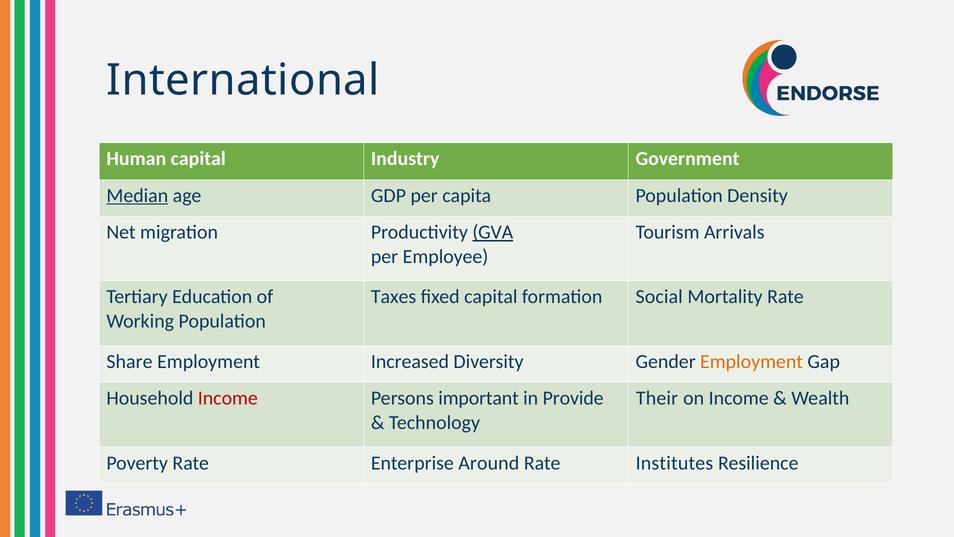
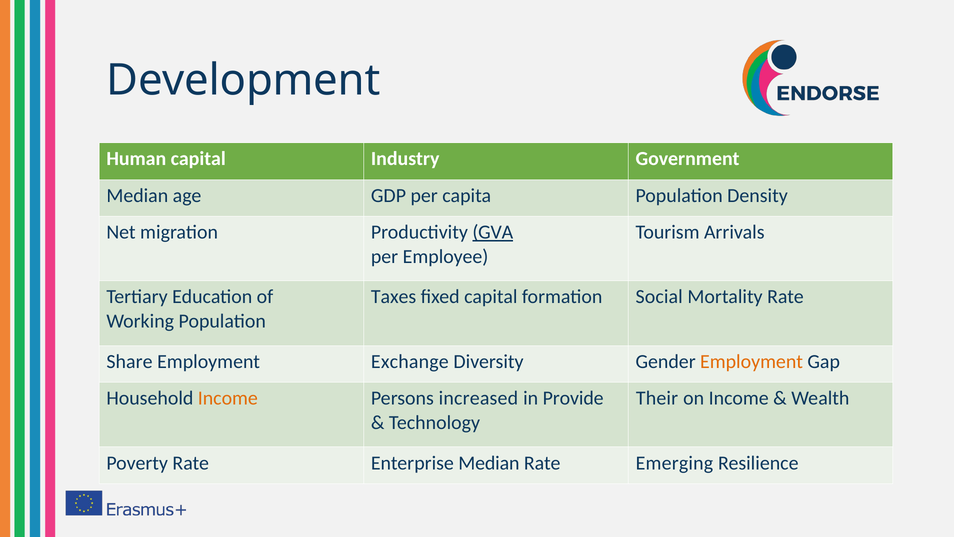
International: International -> Development (243, 80)
Median underline: present -> none (137, 195)
Increased: Increased -> Exchange (410, 361)
Income colour: red -> orange (228, 398)
important: important -> increased (478, 398)
Enterprise Around: Around -> Median (489, 463)
Institutes: Institutes -> Emerging (674, 463)
